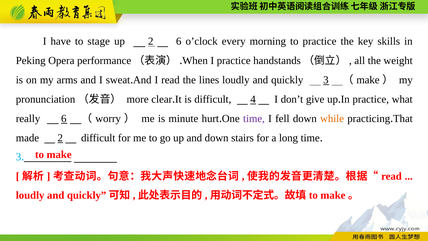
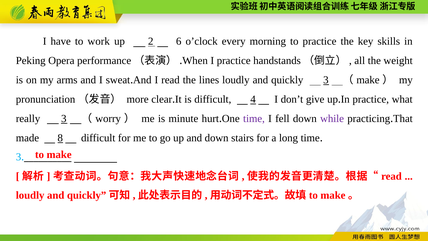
stage: stage -> work (99, 41)
really 6: 6 -> 3 (64, 118)
while colour: orange -> purple (332, 118)
made 2: 2 -> 8 (60, 138)
